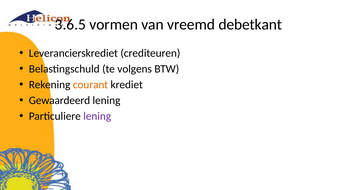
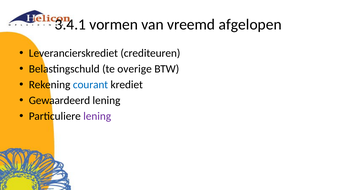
3.6.5: 3.6.5 -> 3.4.1 (70, 24)
debetkant: debetkant -> afgelopen (250, 24)
volgens: volgens -> overige (135, 69)
courant colour: orange -> blue (90, 84)
